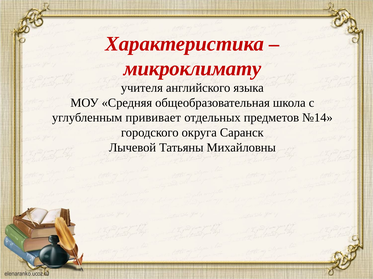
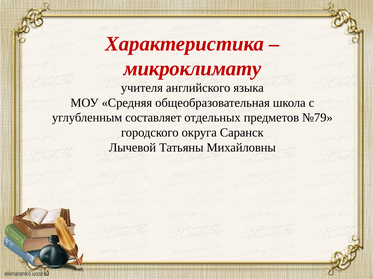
прививает: прививает -> составляет (153, 118)
№14: №14 -> №79 (317, 118)
